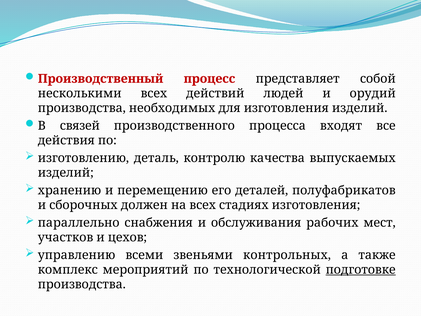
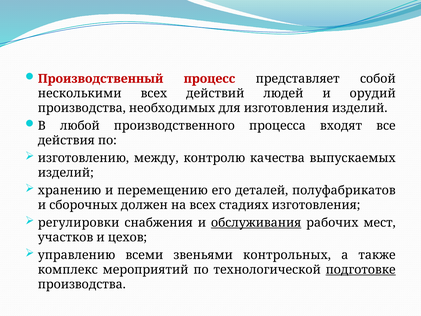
связей: связей -> любой (80, 126)
деталь: деталь -> между (156, 158)
параллельно: параллельно -> регулировки (79, 222)
обслуживания underline: none -> present (256, 222)
